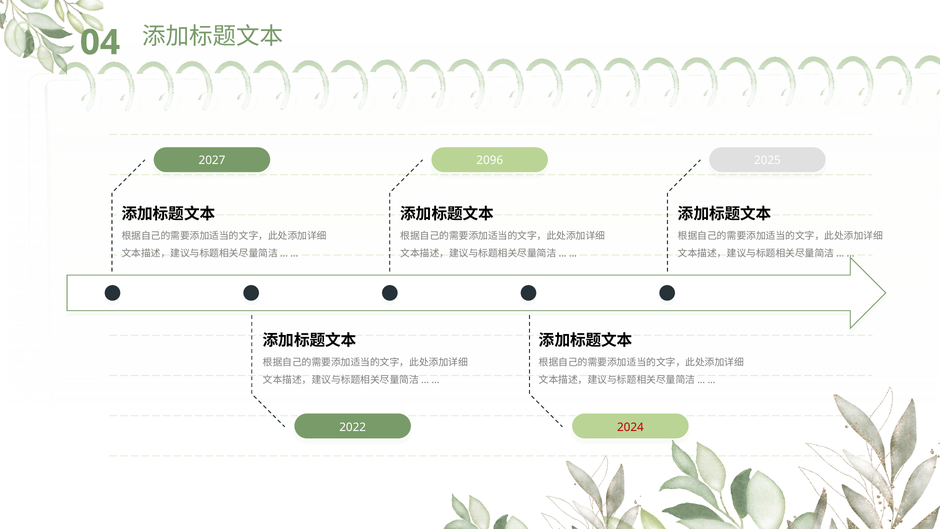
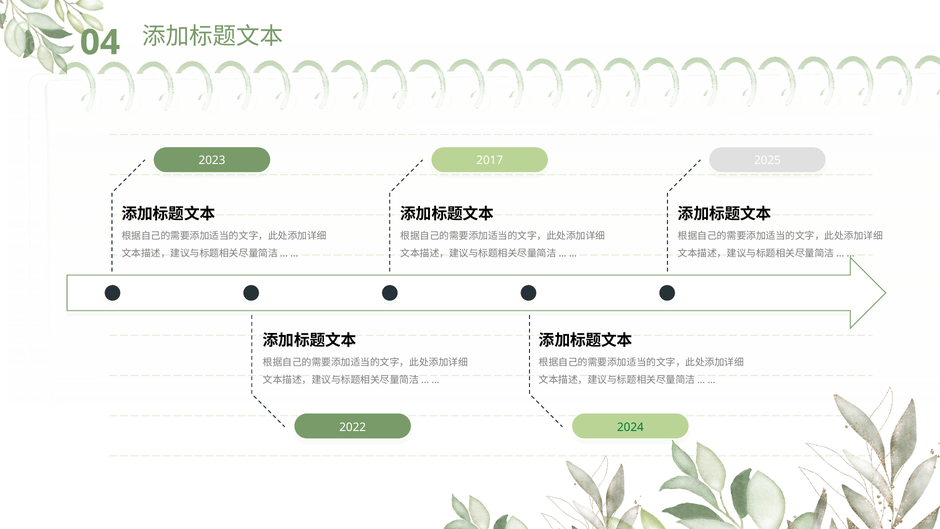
2027: 2027 -> 2023 (212, 160)
2096: 2096 -> 2017 (490, 160)
2024 colour: red -> green (630, 427)
